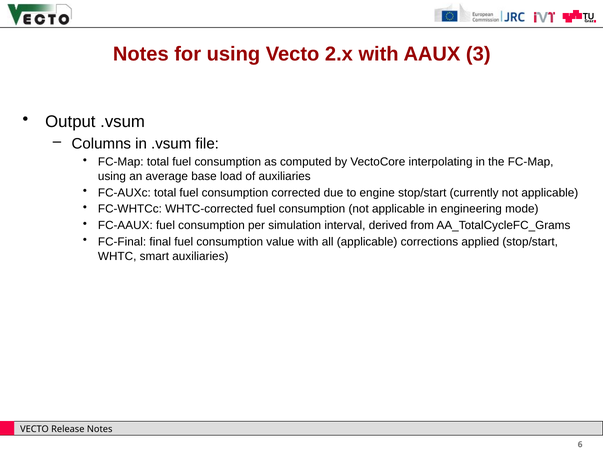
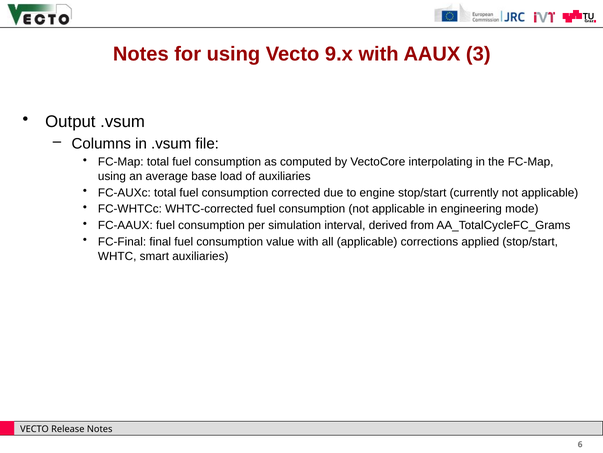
2.x: 2.x -> 9.x (339, 54)
